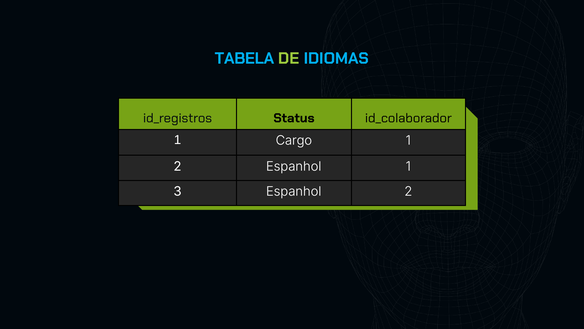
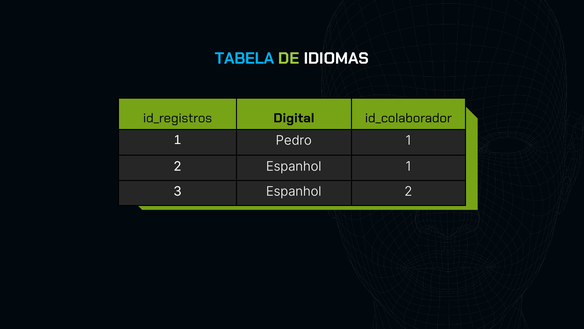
IDIOMAS colour: light blue -> white (336, 58)
Status: Status -> Digital (294, 118)
Cargo: Cargo -> Pedro (294, 140)
